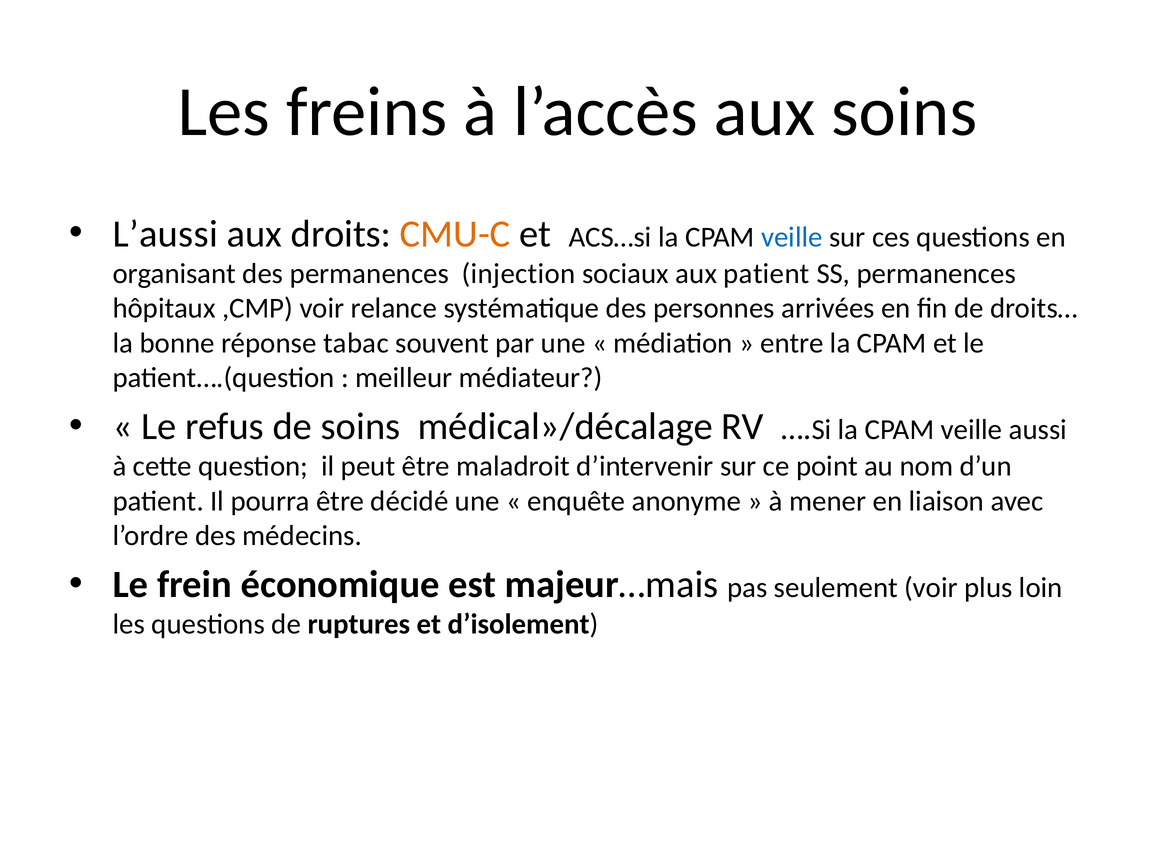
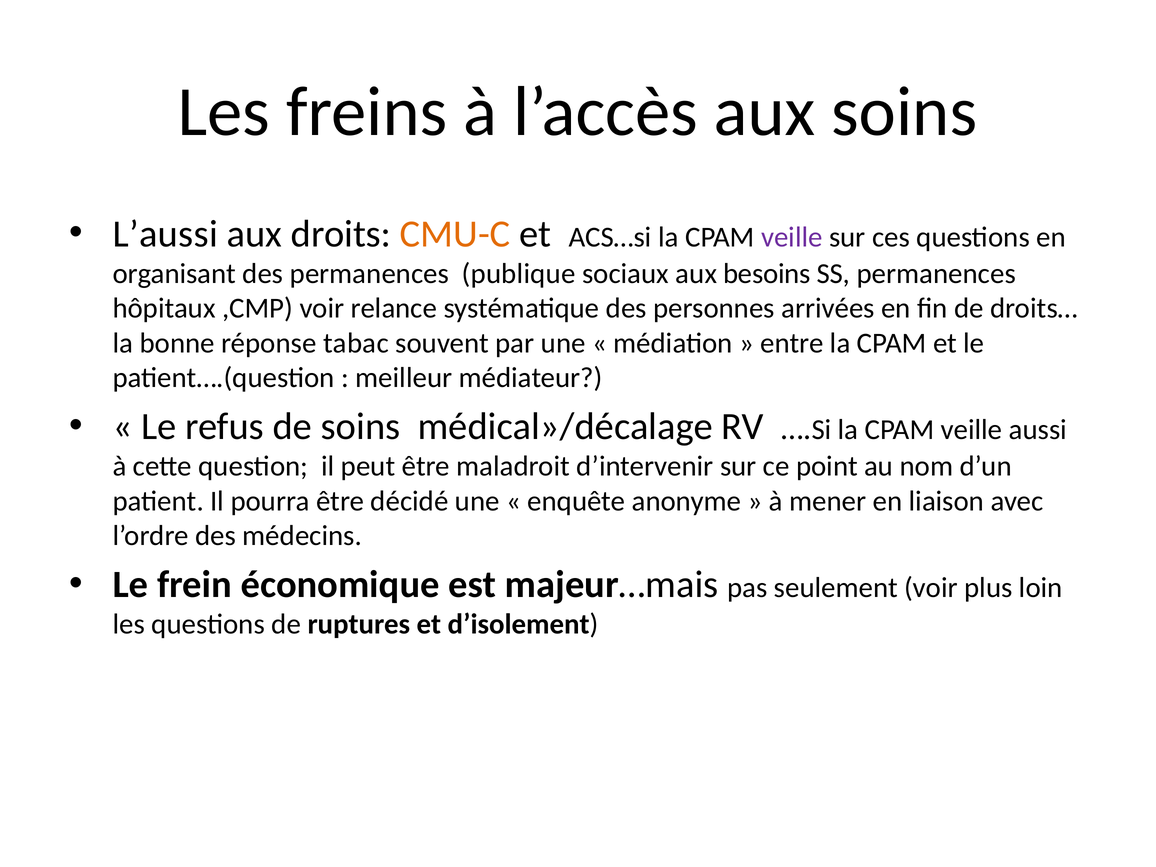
veille colour: blue -> purple (792, 237)
injection: injection -> publique (519, 274)
aux patient: patient -> besoins (767, 274)
